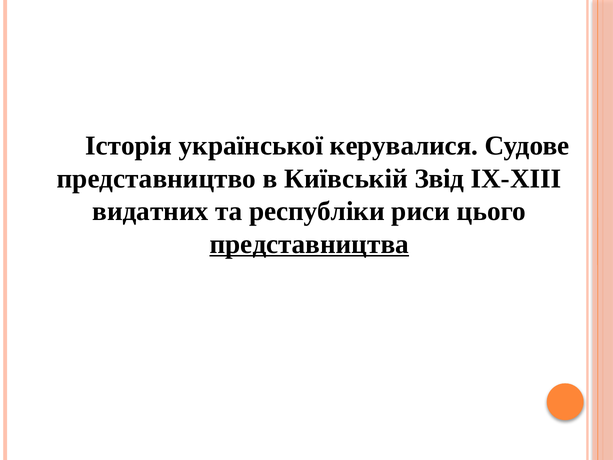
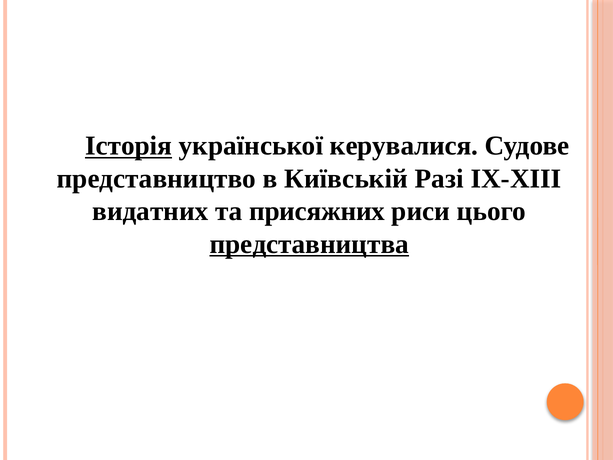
Історія underline: none -> present (129, 146)
Звід: Звід -> Разі (439, 179)
республіки: республіки -> присяжних (317, 211)
